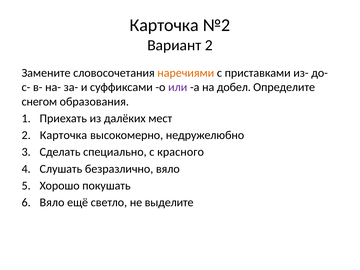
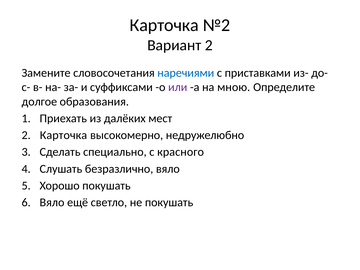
наречиями colour: orange -> blue (186, 73)
добел: добел -> мною (234, 87)
снегом: снегом -> долгое (39, 102)
не выделите: выделите -> покушать (169, 202)
